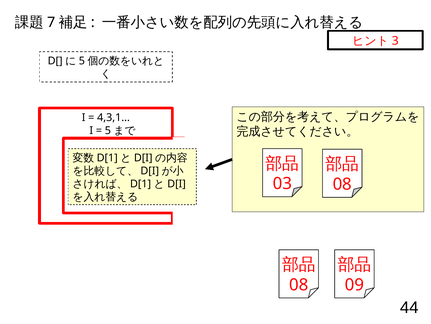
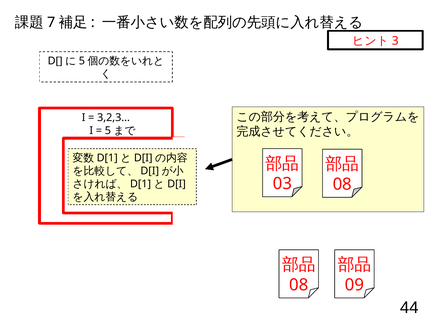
4,3,1…: 4,3,1… -> 3,2,3… (114, 117)
